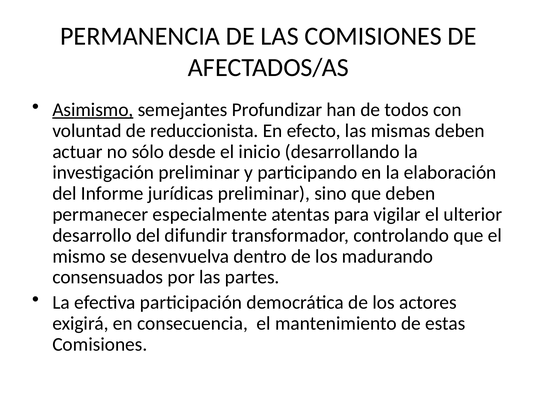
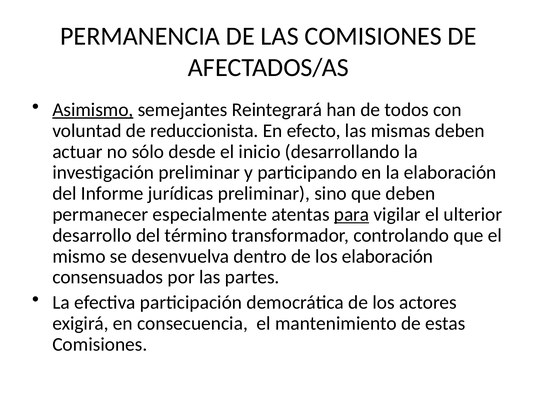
Profundizar: Profundizar -> Reintegrará (277, 110)
para underline: none -> present (352, 214)
difundir: difundir -> término (196, 235)
los madurando: madurando -> elaboración (388, 256)
